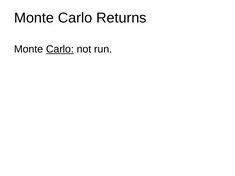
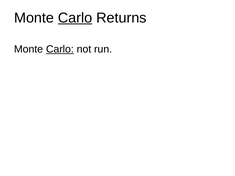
Carlo underline: none -> present (75, 18)
